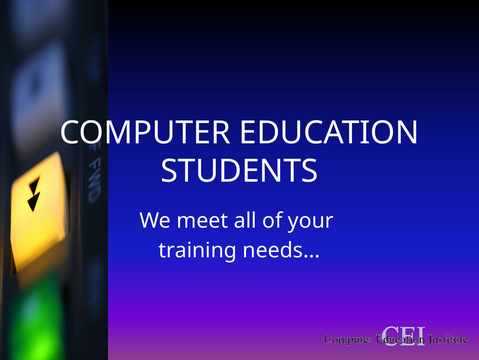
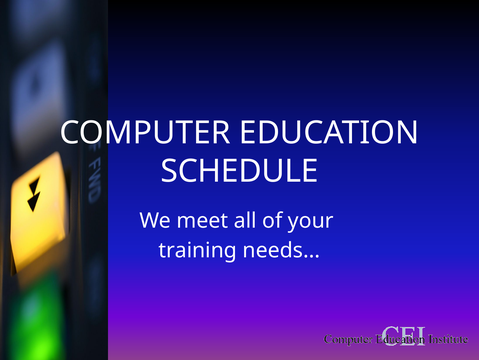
STUDENTS: STUDENTS -> SCHEDULE (240, 171)
